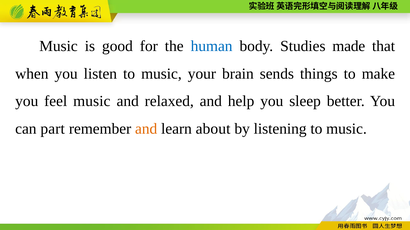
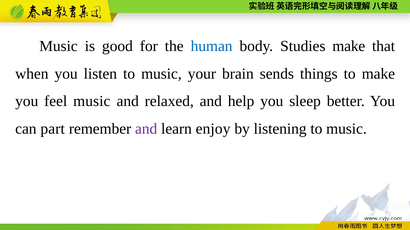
Studies made: made -> make (349, 46)
and colour: orange -> purple (146, 129)
about: about -> enjoy (213, 129)
